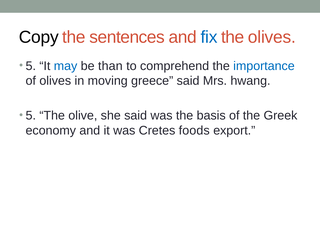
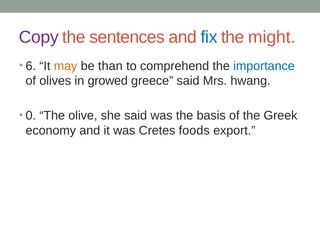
Copy colour: black -> purple (39, 37)
the olives: olives -> might (272, 37)
5: 5 -> 6 (31, 66)
may colour: blue -> orange (66, 66)
moving: moving -> growed (108, 81)
5: 5 -> 0 (31, 116)
